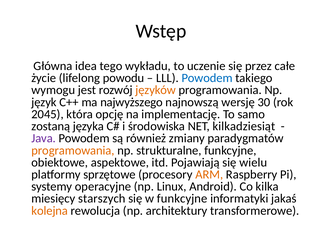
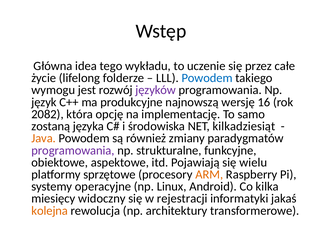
powodu: powodu -> folderze (124, 78)
języków colour: orange -> purple (156, 90)
najwyższego: najwyższego -> produkcyjne (131, 102)
30: 30 -> 16 (264, 102)
2045: 2045 -> 2082 (48, 114)
Java colour: purple -> orange (44, 138)
programowania colour: orange -> purple (73, 150)
starszych: starszych -> widoczny (102, 198)
w funkcyjne: funkcyjne -> rejestracji (182, 198)
